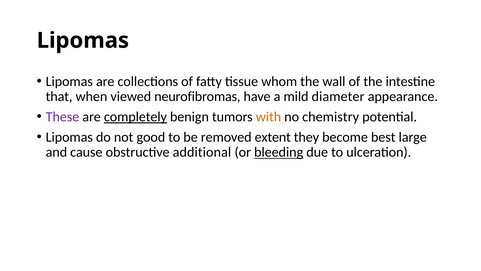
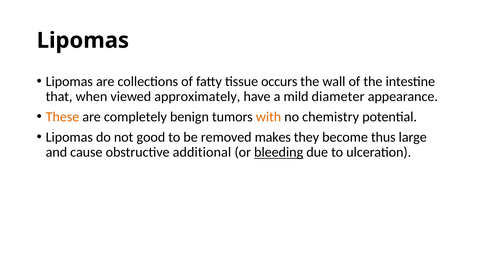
whom: whom -> occurs (279, 81)
neurofibromas: neurofibromas -> approximately (197, 96)
These colour: purple -> orange (62, 117)
completely underline: present -> none (135, 117)
extent: extent -> makes (273, 137)
best: best -> thus (383, 137)
